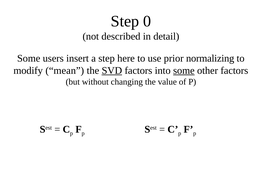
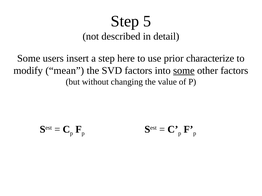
0: 0 -> 5 (147, 21)
normalizing: normalizing -> characterize (210, 59)
SVD underline: present -> none (112, 71)
